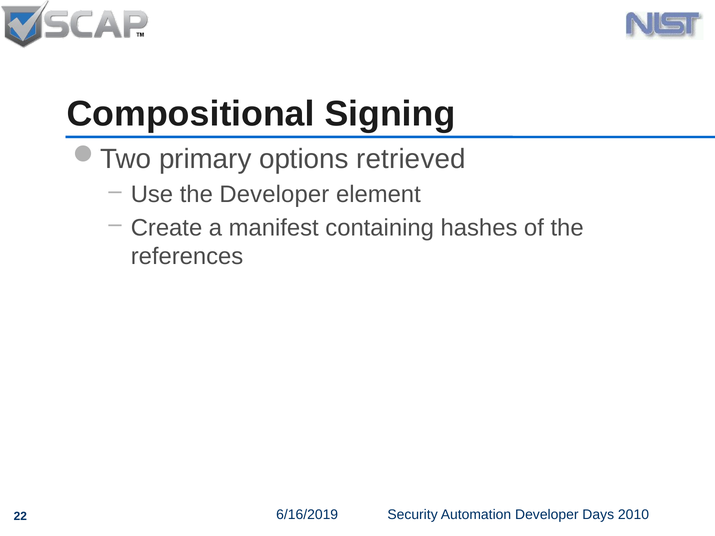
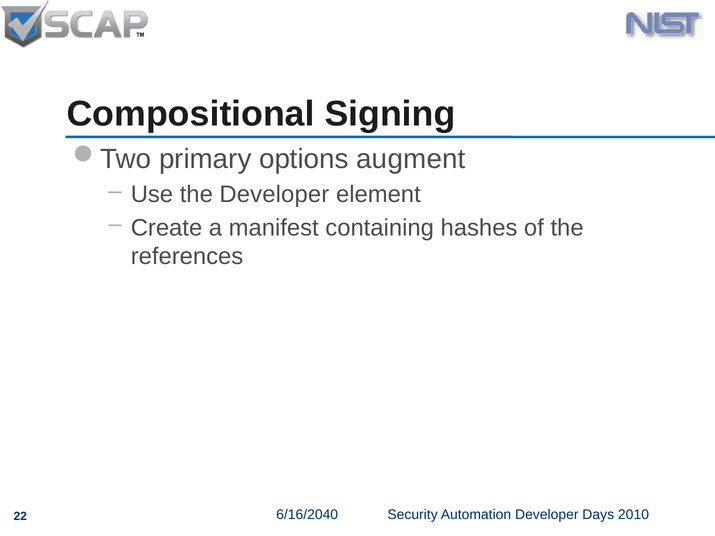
retrieved: retrieved -> augment (411, 159)
6/16/2019: 6/16/2019 -> 6/16/2040 (307, 515)
